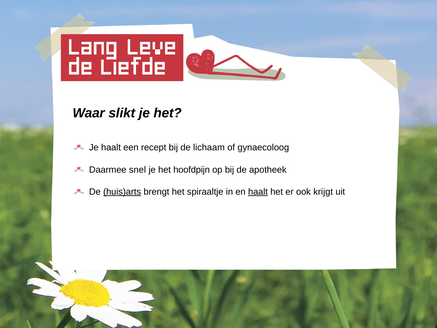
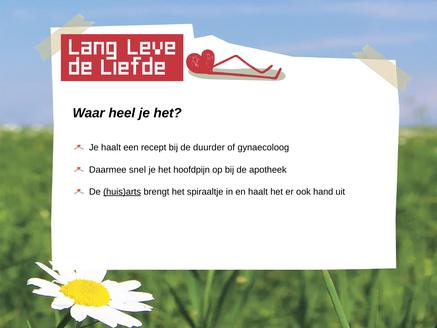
slikt: slikt -> heel (122, 113)
lichaam: lichaam -> duurder (209, 147)
haalt underline: present -> none (258, 192)
krijgt: krijgt -> hand (323, 192)
